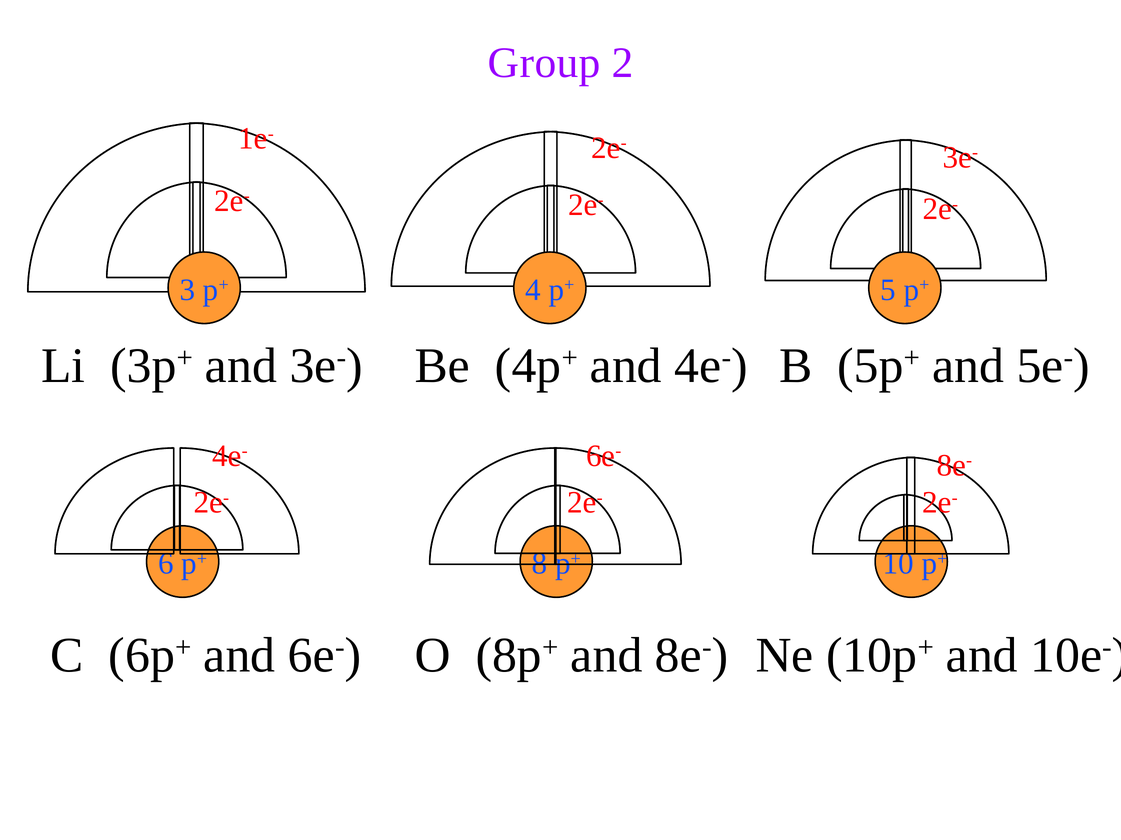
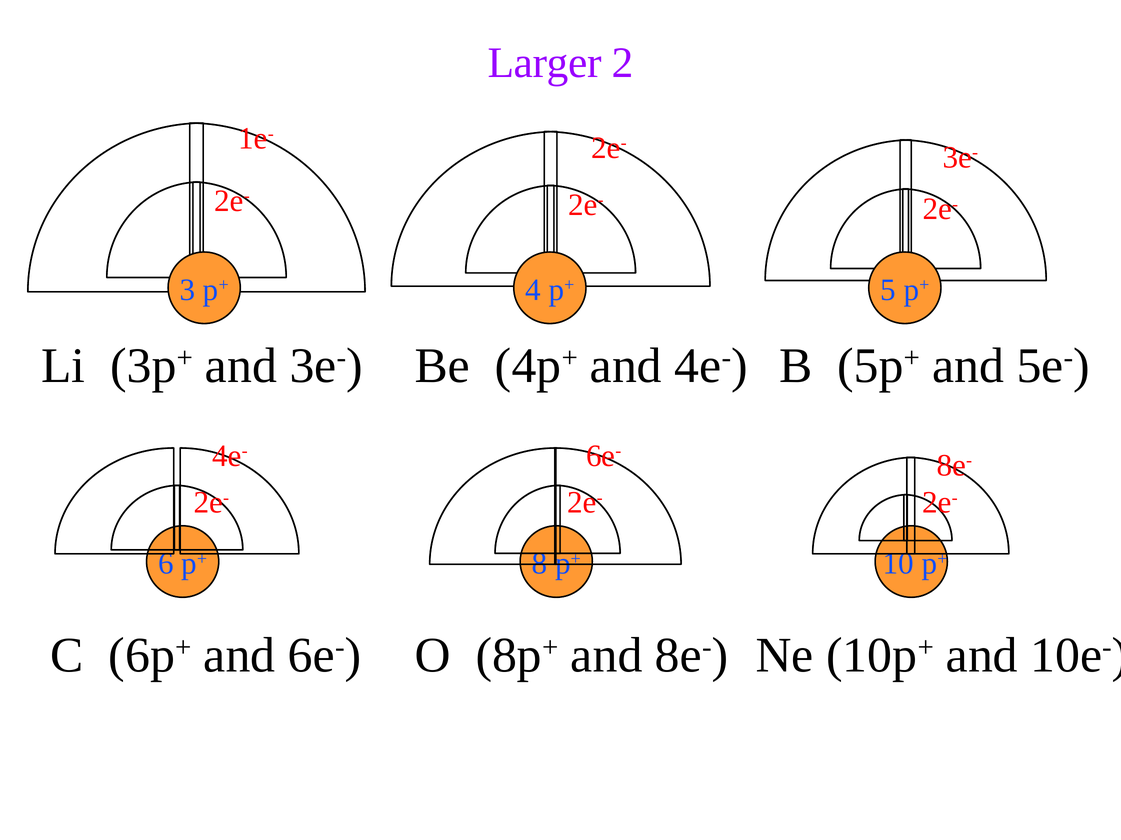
Group: Group -> Larger (545, 63)
